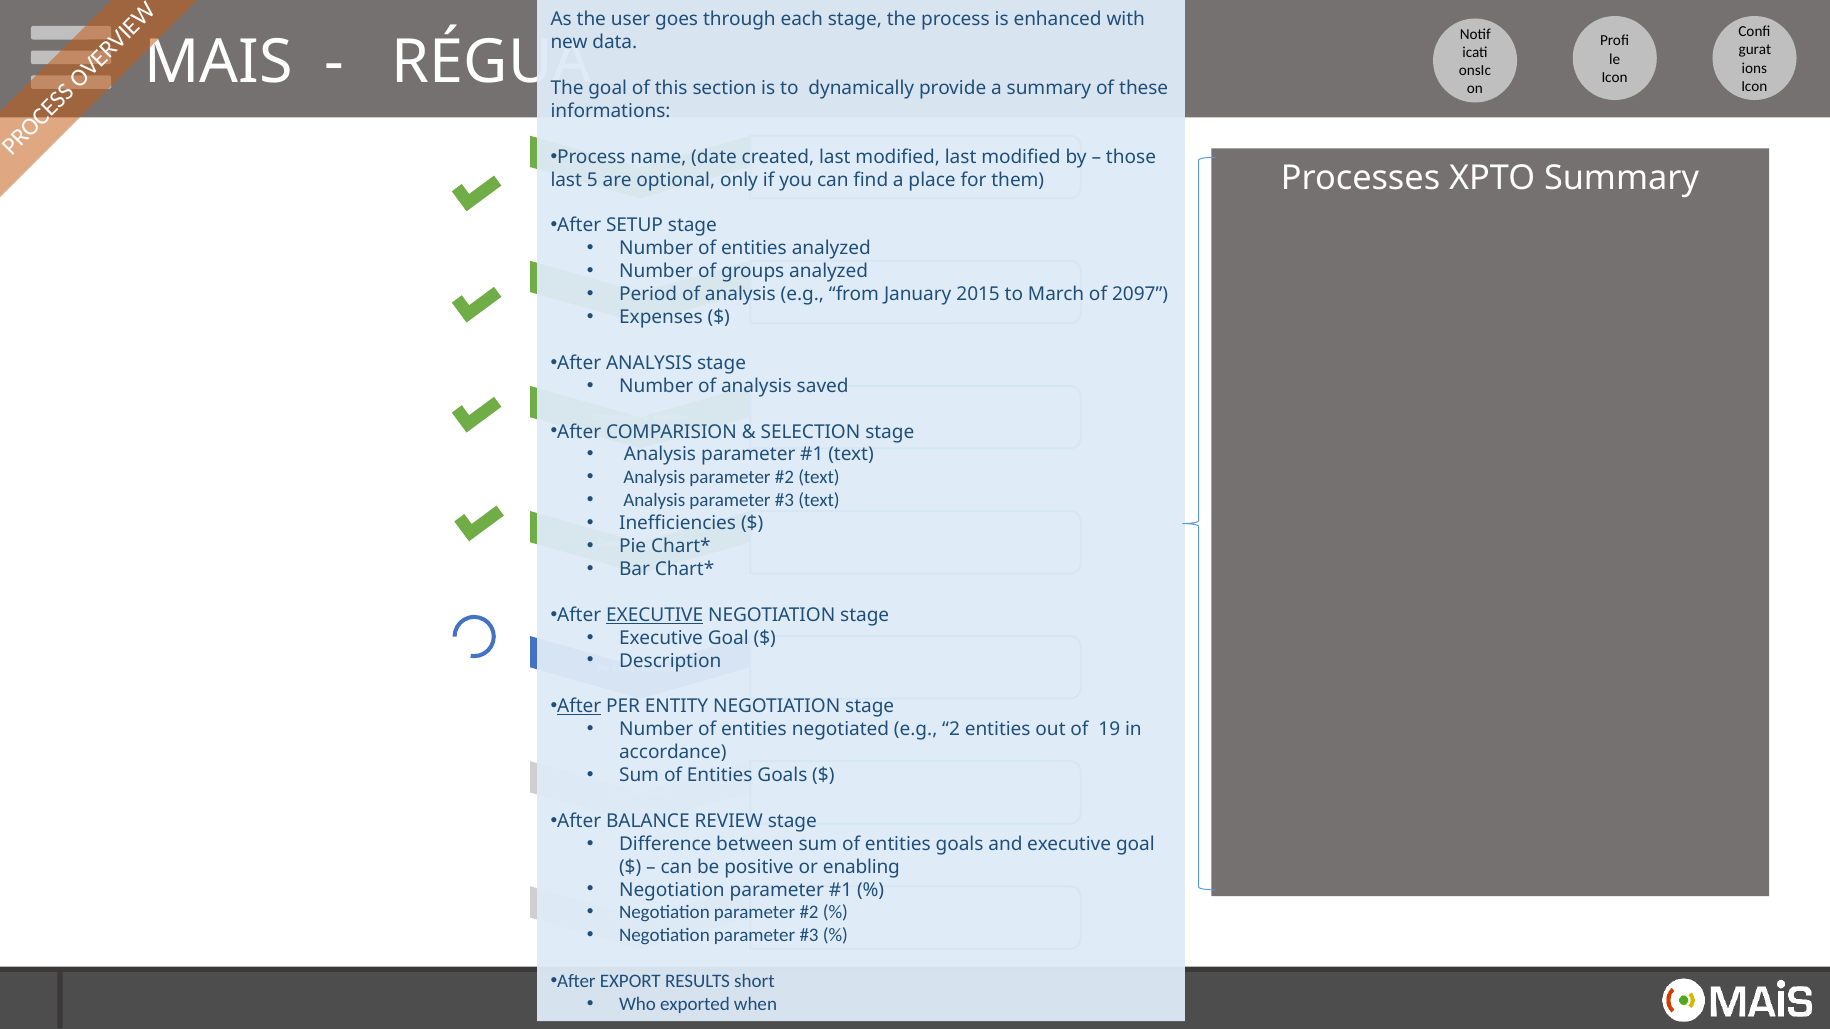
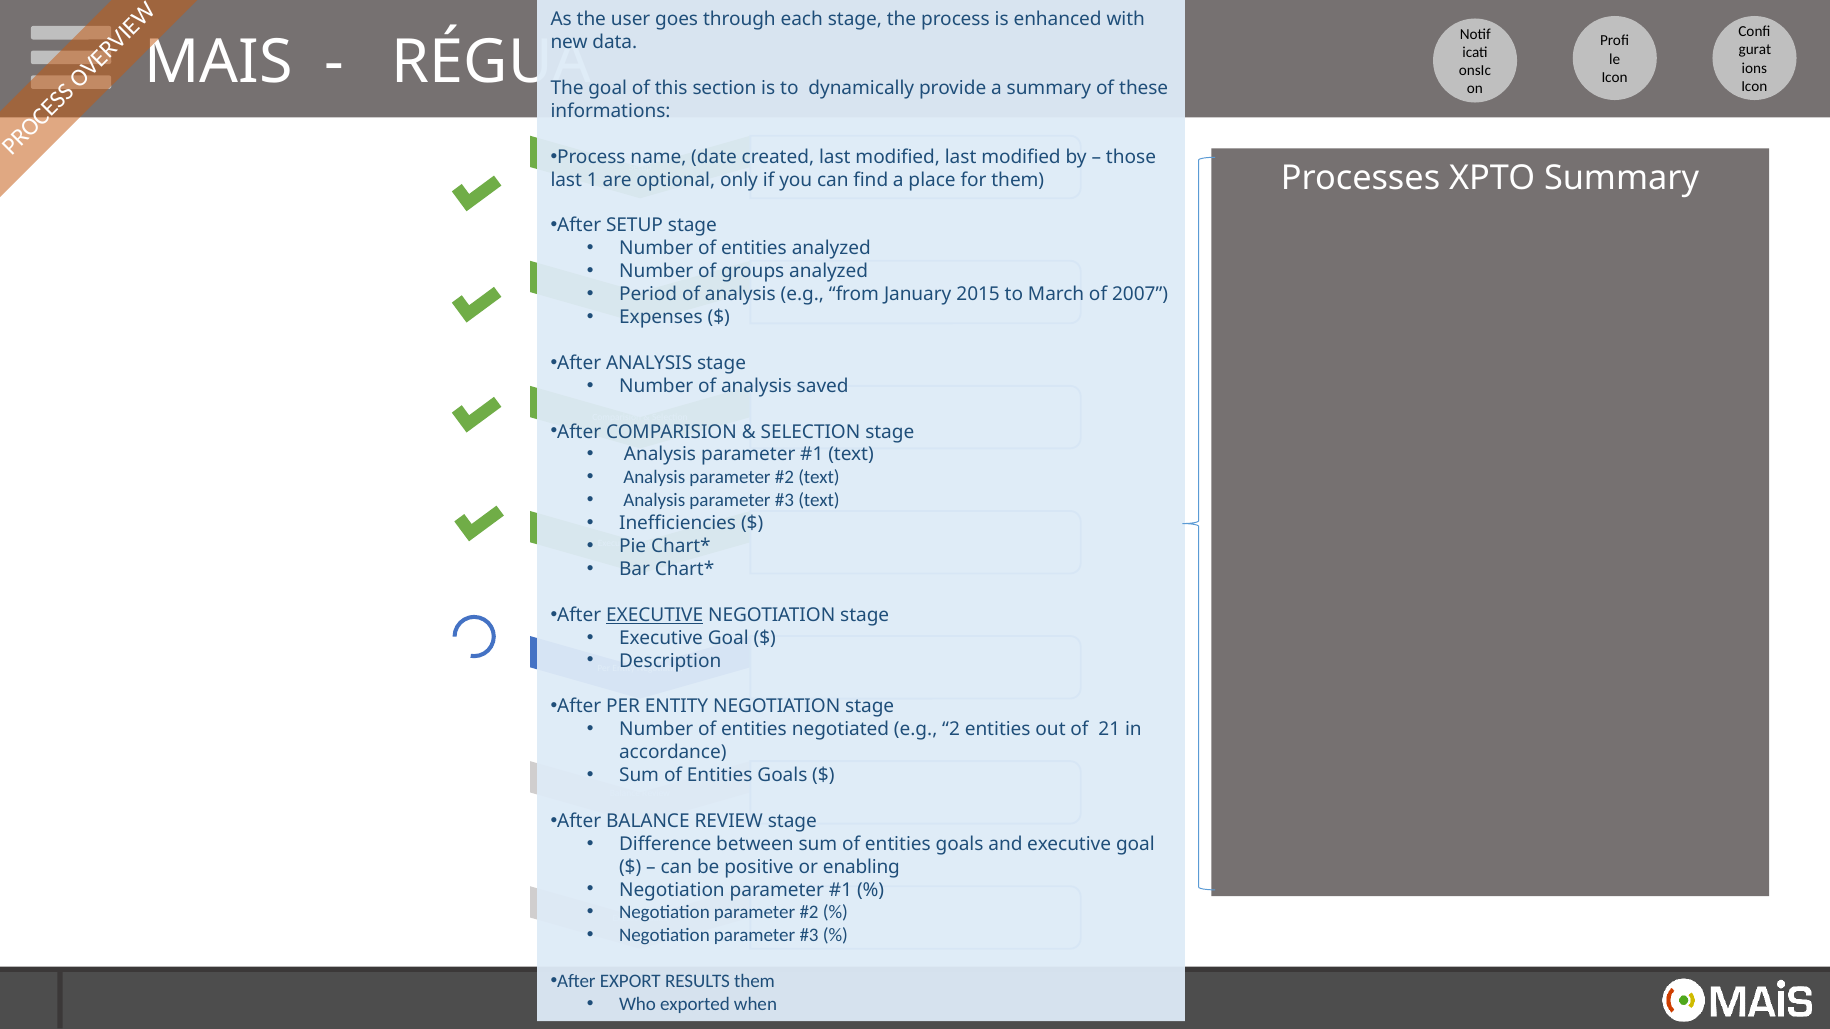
5: 5 -> 1 (592, 180)
2097: 2097 -> 2007 (1140, 294)
After underline: present -> none (579, 707)
19: 19 -> 21 (1109, 730)
RESULTS short: short -> them (755, 982)
